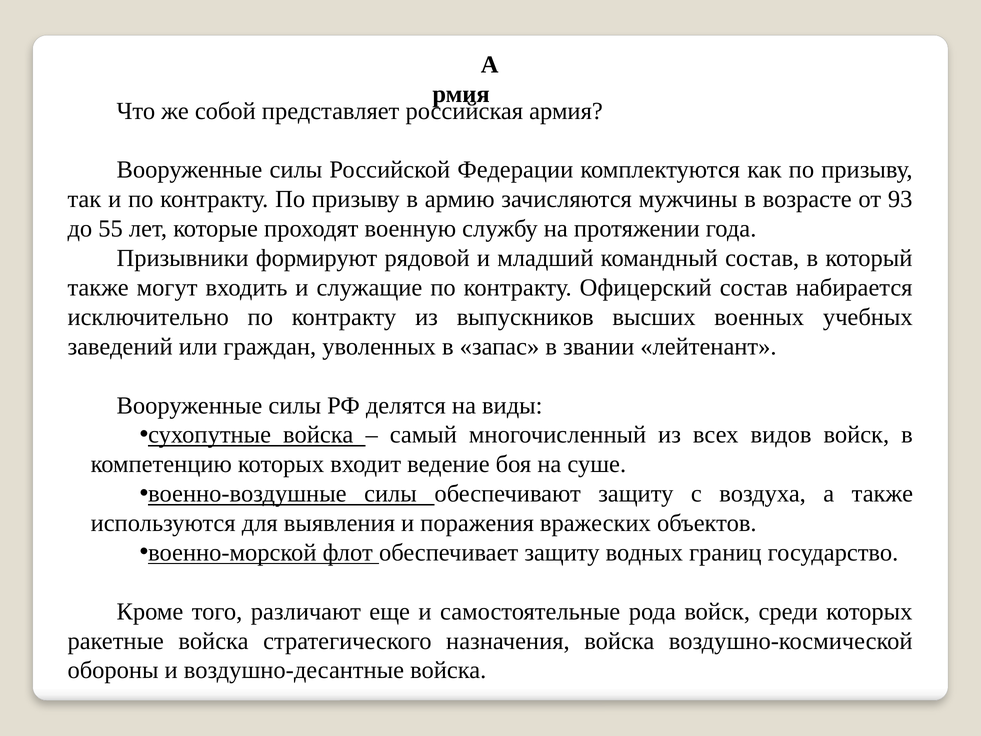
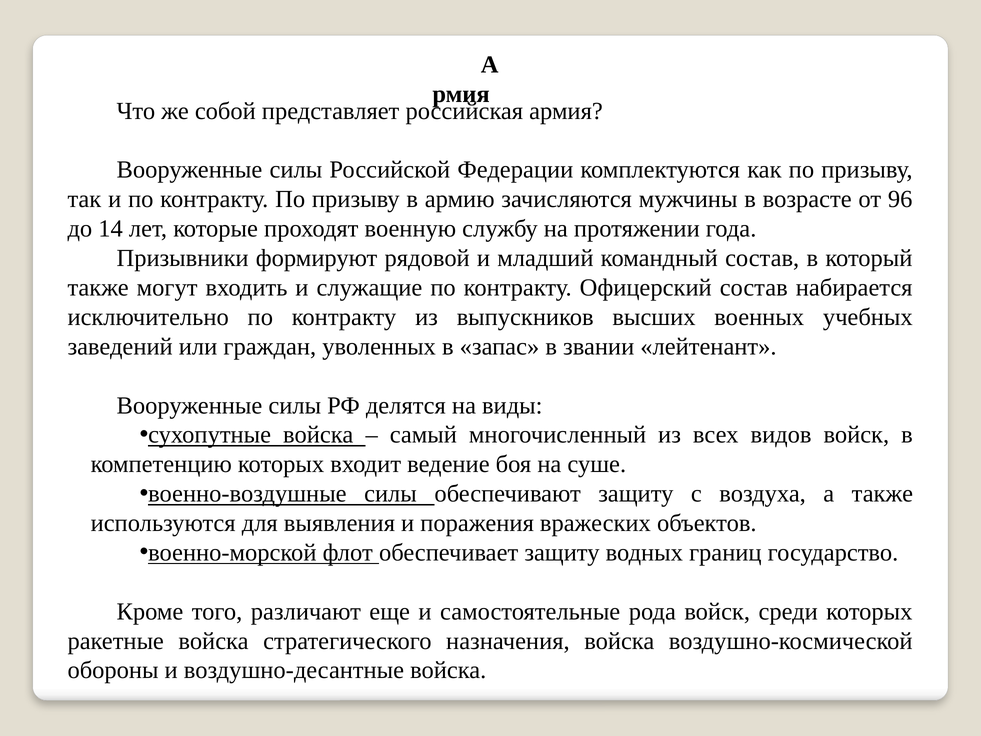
93: 93 -> 96 (900, 199)
55: 55 -> 14 (111, 229)
